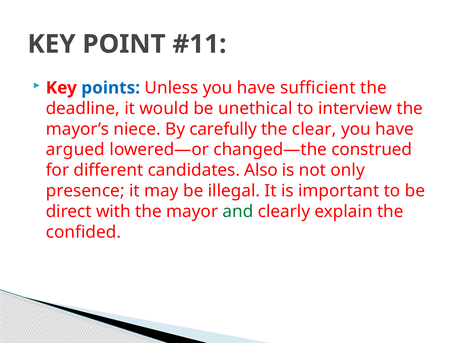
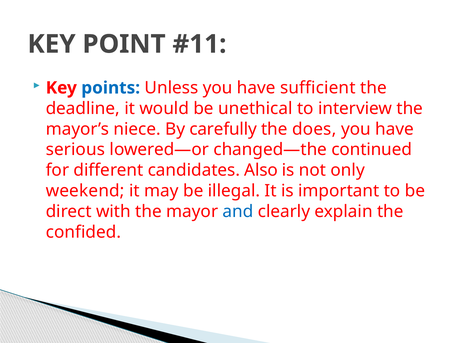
clear: clear -> does (314, 129)
argued: argued -> serious (75, 150)
construed: construed -> continued (372, 150)
presence: presence -> weekend (85, 191)
and colour: green -> blue (238, 212)
